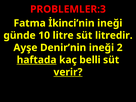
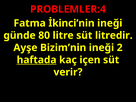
PROBLEMLER:3: PROBLEMLER:3 -> PROBLEMLER:4 (68, 9)
10: 10 -> 80 (44, 35)
Denir’nin: Denir’nin -> Bizim’nin (63, 48)
belli: belli -> içen (90, 60)
verir underline: present -> none (68, 72)
